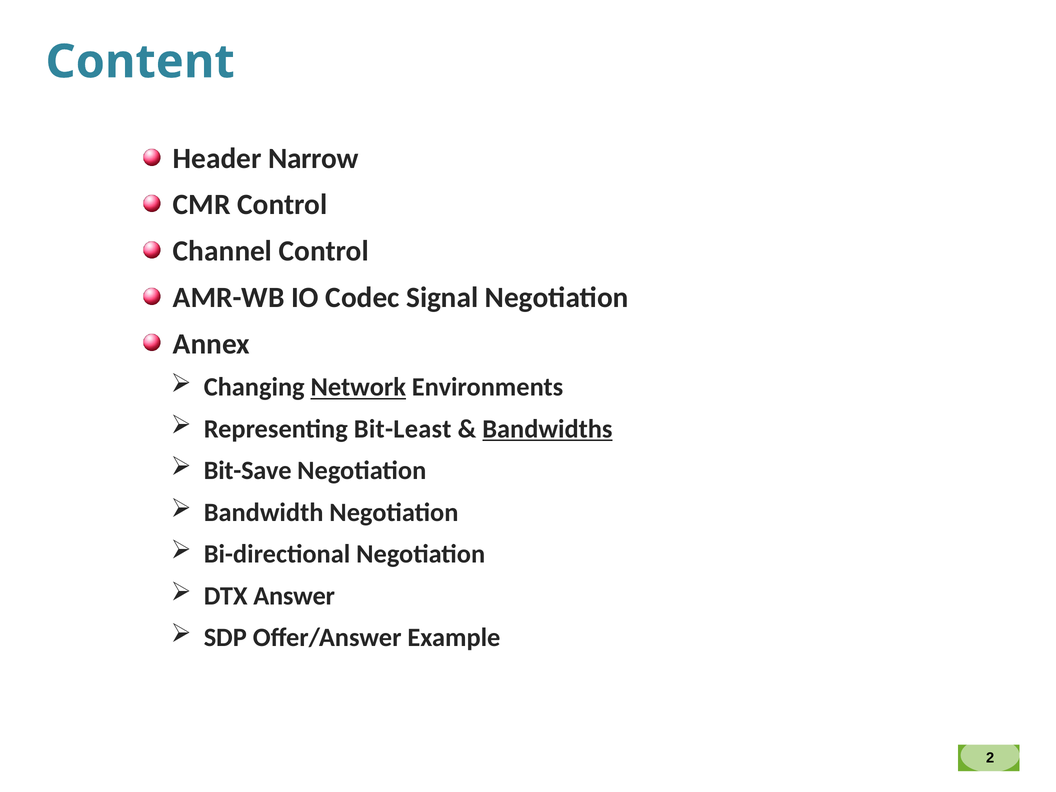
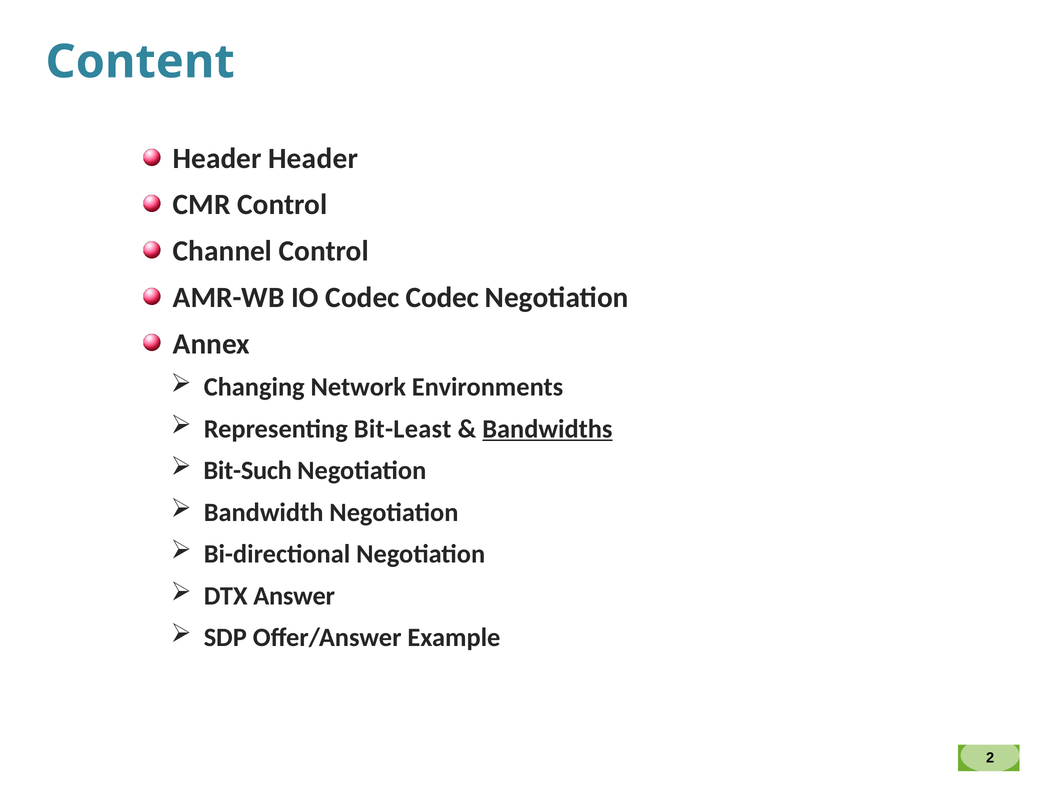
Header Narrow: Narrow -> Header (313, 158)
Codec Signal: Signal -> Codec (442, 298)
Network underline: present -> none (358, 387)
Bit-Save: Bit-Save -> Bit-Such (248, 471)
